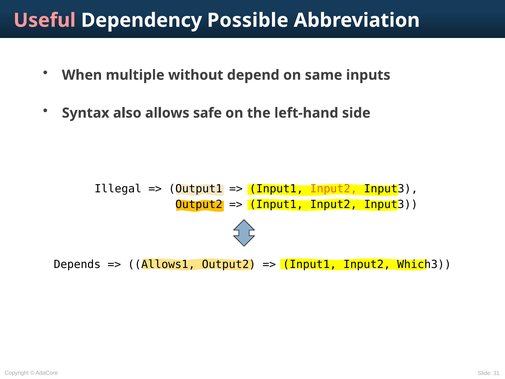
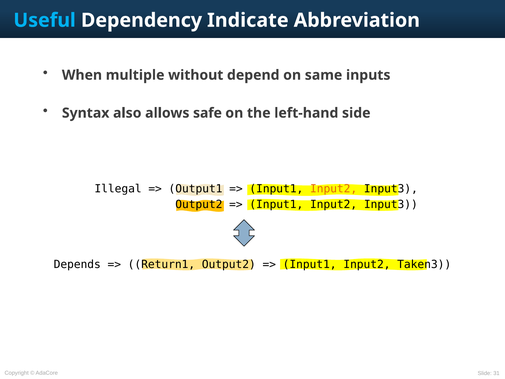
Useful colour: pink -> light blue (45, 20)
Possible: Possible -> Indicate (248, 20)
Allows1: Allows1 -> Return1 (161, 264)
Which3: Which3 -> Taken3 (424, 264)
